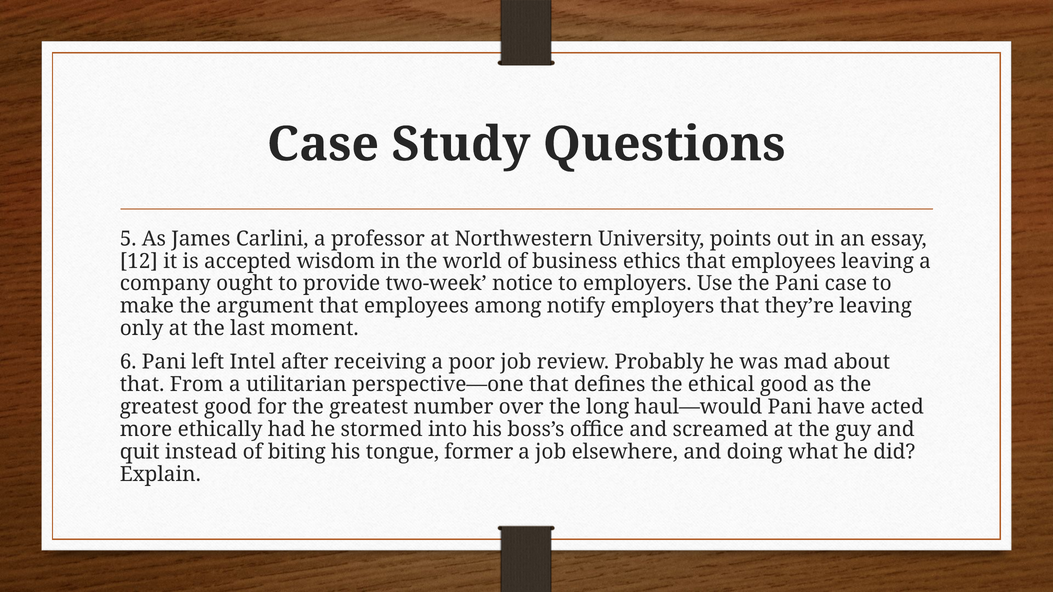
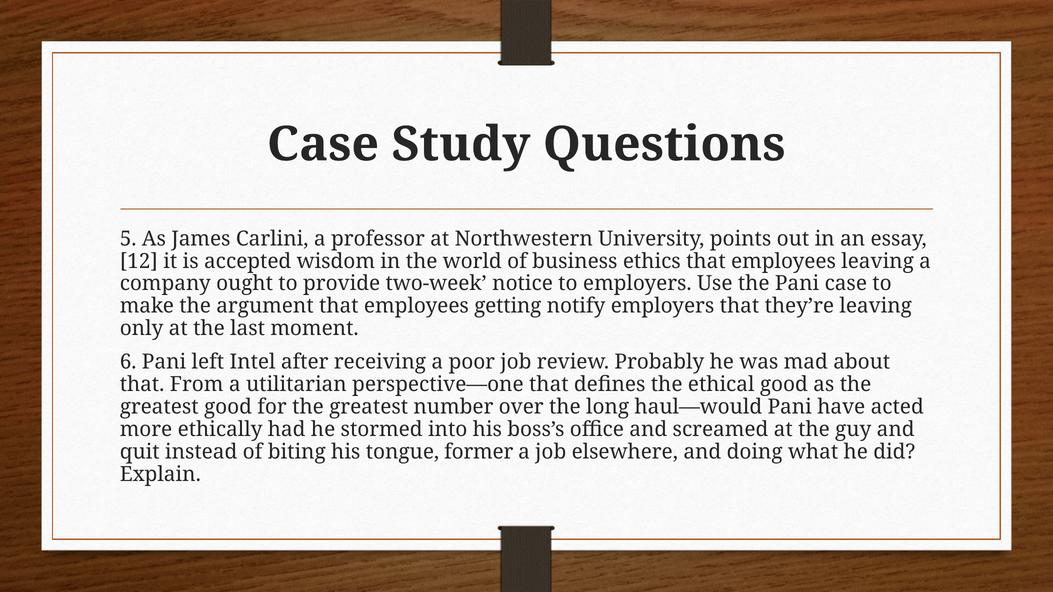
among: among -> getting (508, 306)
